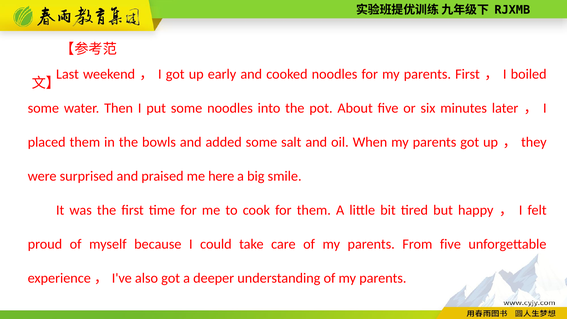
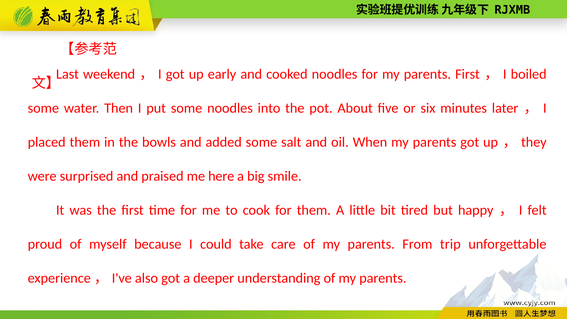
From five: five -> trip (450, 244)
